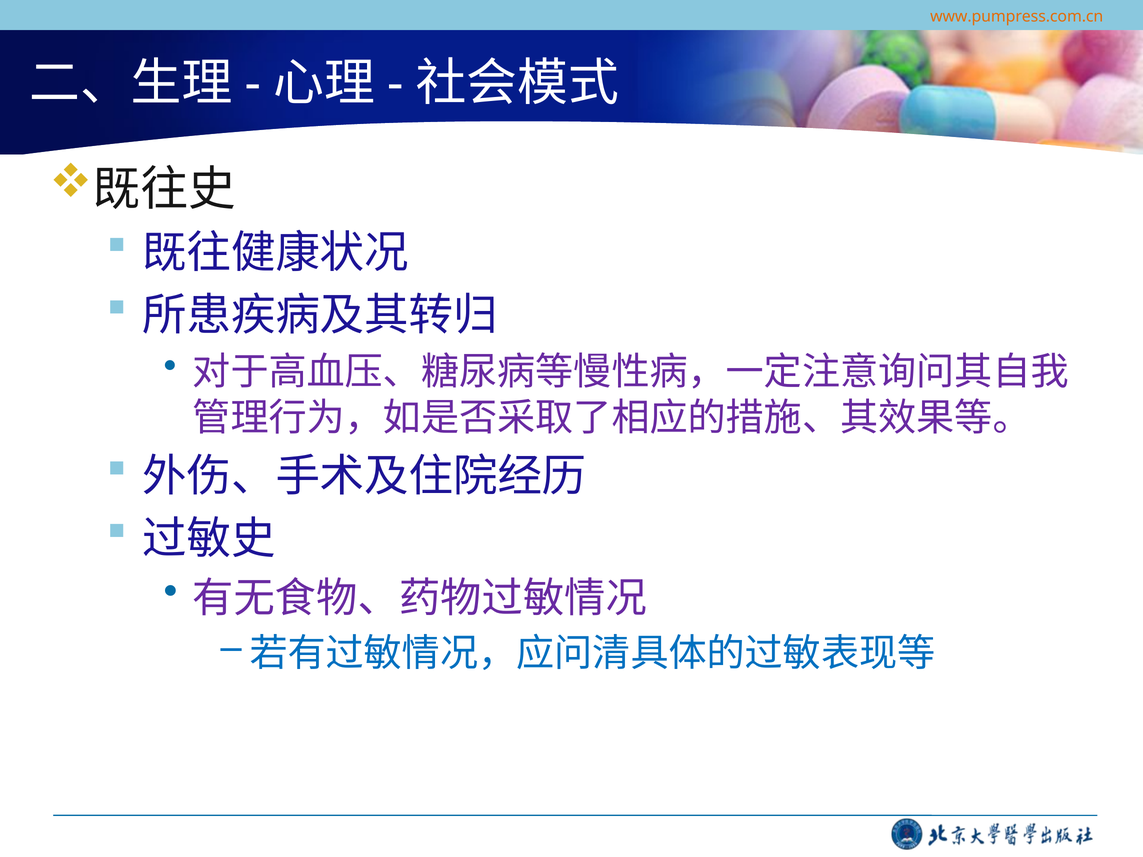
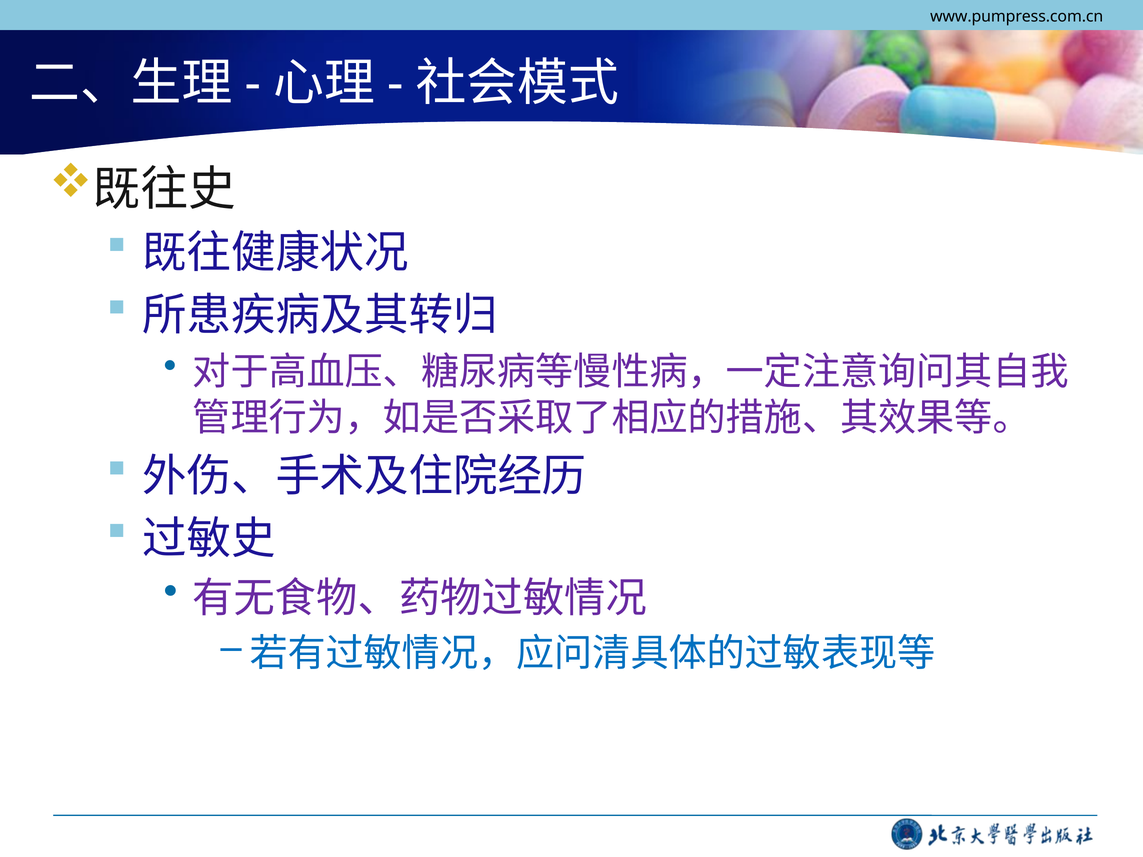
www.pumpress.com.cn colour: orange -> black (1017, 16)
